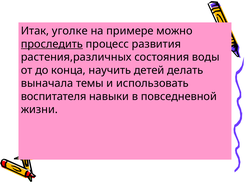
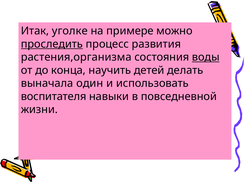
растения,различных: растения,различных -> растения,организма (76, 57)
воды underline: none -> present (206, 57)
темы: темы -> один (90, 84)
